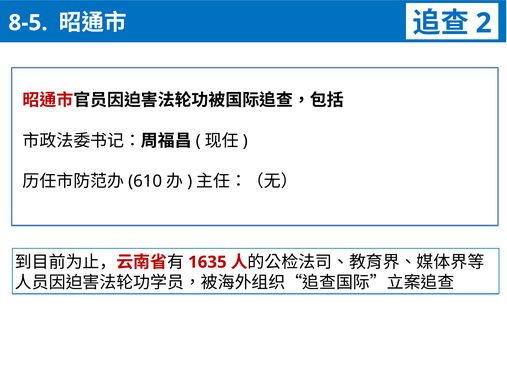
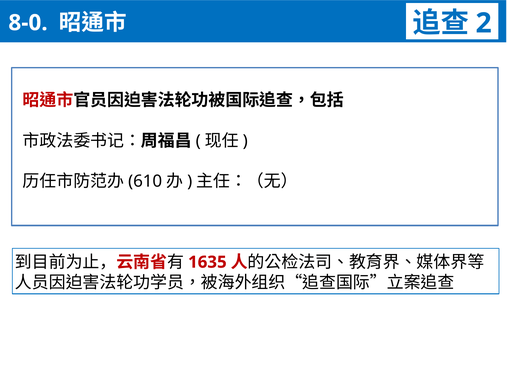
8-5: 8-5 -> 8-0 (28, 23)
